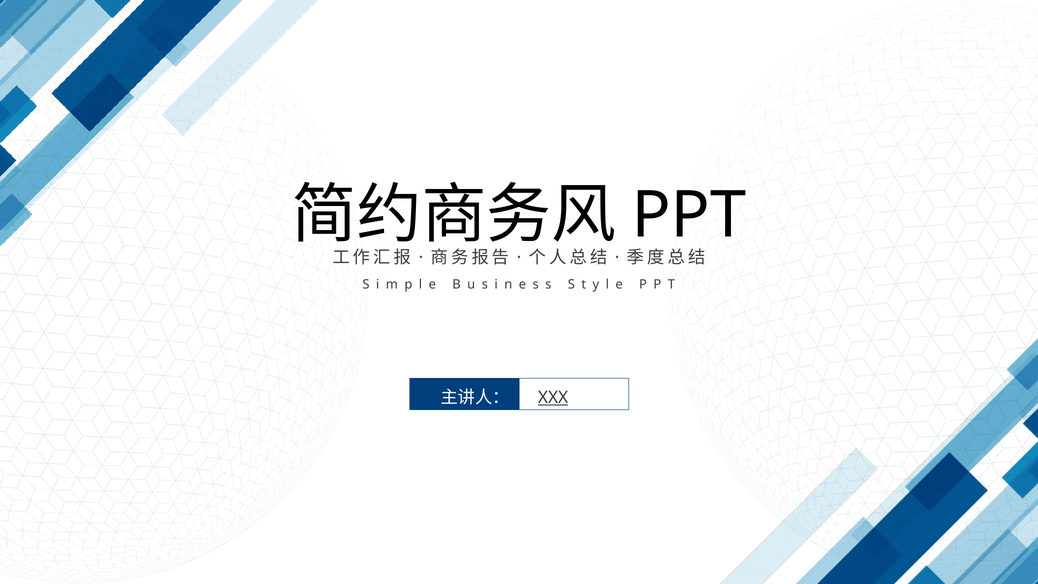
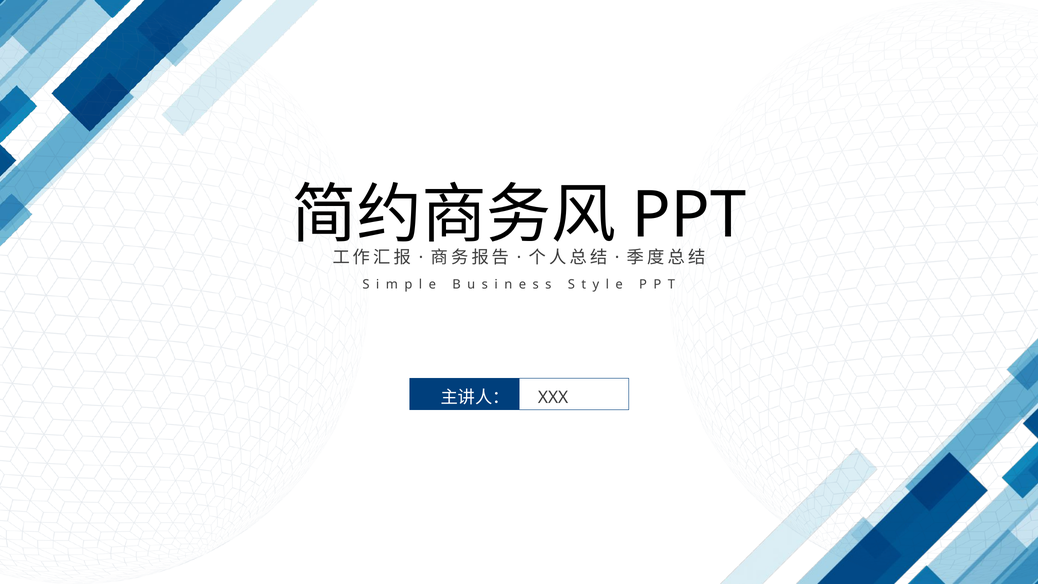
XXX underline: present -> none (553, 397)
